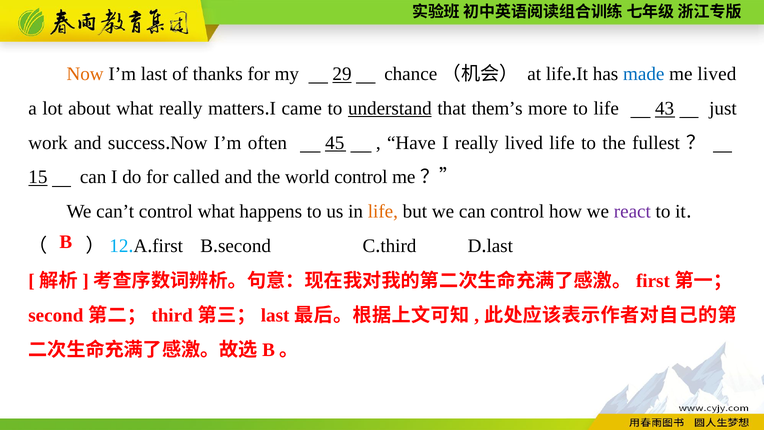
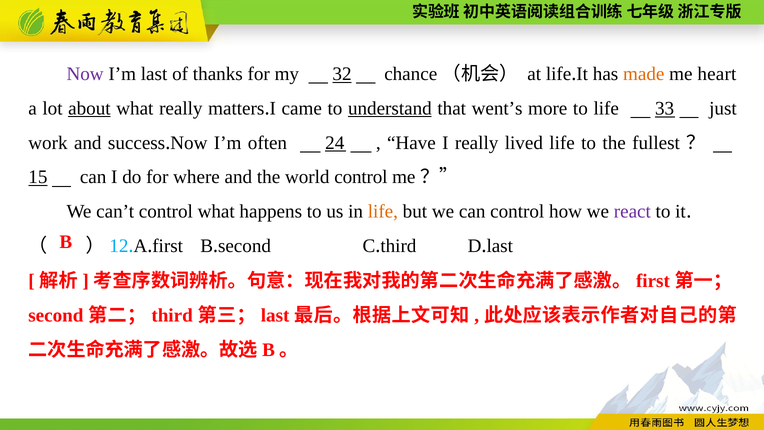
Now colour: orange -> purple (85, 74)
29: 29 -> 32 (342, 74)
made colour: blue -> orange (644, 74)
me lived: lived -> heart (717, 74)
about underline: none -> present (89, 108)
them’s: them’s -> went’s (497, 108)
43: 43 -> 33 (665, 108)
45: 45 -> 24 (335, 143)
called: called -> where (197, 177)
